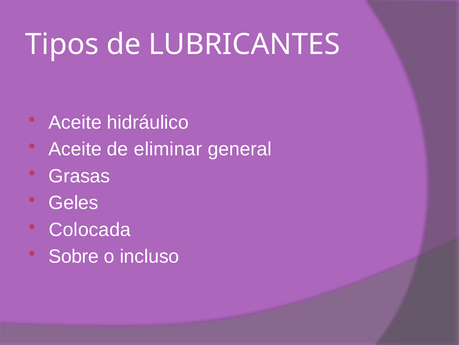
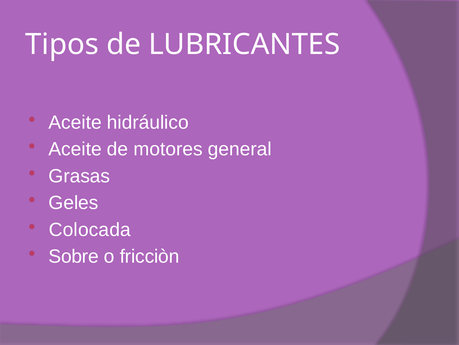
eliminar: eliminar -> motores (168, 149)
incluso: incluso -> fricciòn (150, 256)
